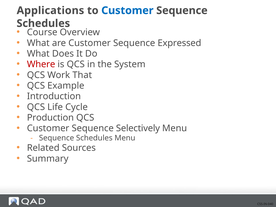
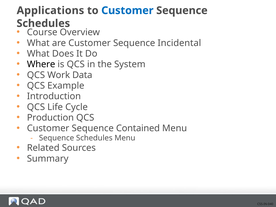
Expressed: Expressed -> Incidental (179, 43)
Where colour: red -> black (41, 64)
That: That -> Data (82, 75)
Selectively: Selectively -> Contained (138, 128)
